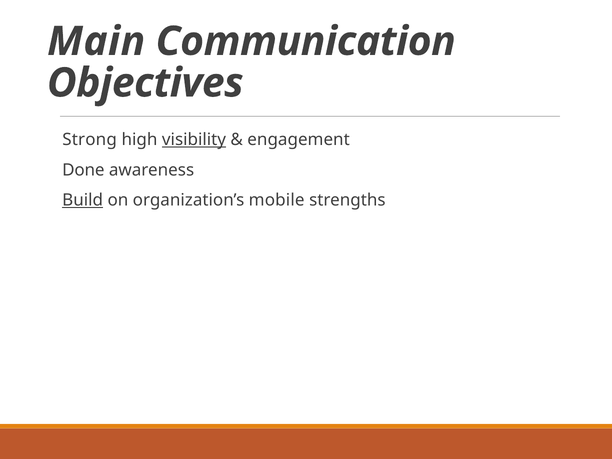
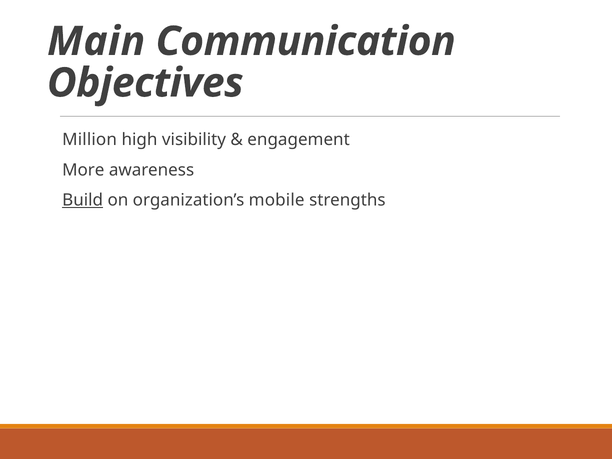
Strong: Strong -> Million (90, 140)
visibility underline: present -> none (194, 140)
Done: Done -> More (83, 170)
